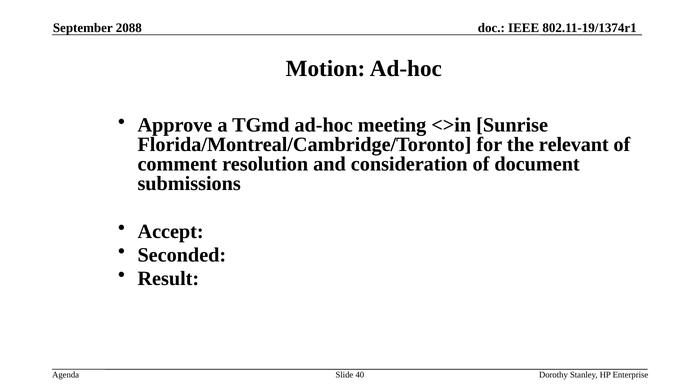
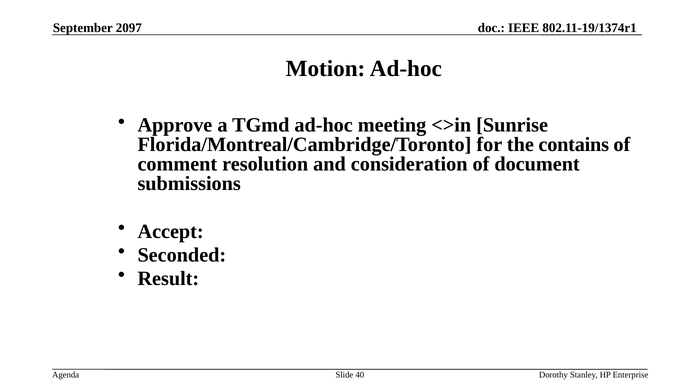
2088: 2088 -> 2097 (129, 28)
relevant: relevant -> contains (574, 145)
